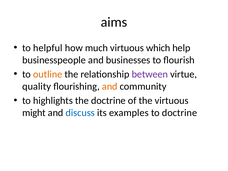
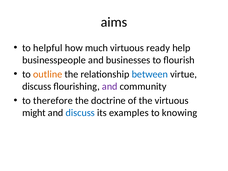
which: which -> ready (158, 48)
between colour: purple -> blue (150, 74)
quality: quality -> discuss (37, 86)
and colour: orange -> purple (110, 86)
highlights: highlights -> therefore (53, 101)
to doctrine: doctrine -> knowing (180, 113)
